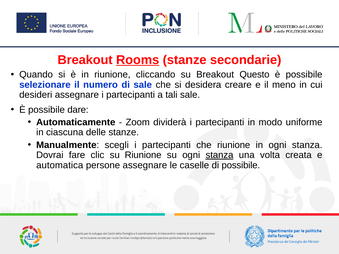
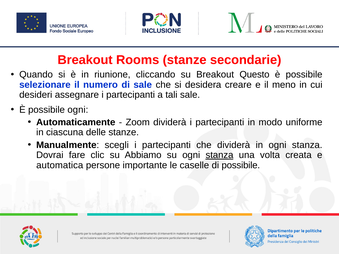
Rooms underline: present -> none (138, 60)
possibile dare: dare -> ogni (78, 110)
che riunione: riunione -> dividerà (234, 145)
su Riunione: Riunione -> Abbiamo (143, 155)
persone assegnare: assegnare -> importante (145, 165)
